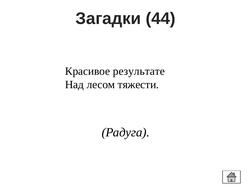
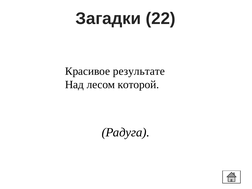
44: 44 -> 22 (161, 19)
тяжести: тяжести -> которой (138, 85)
